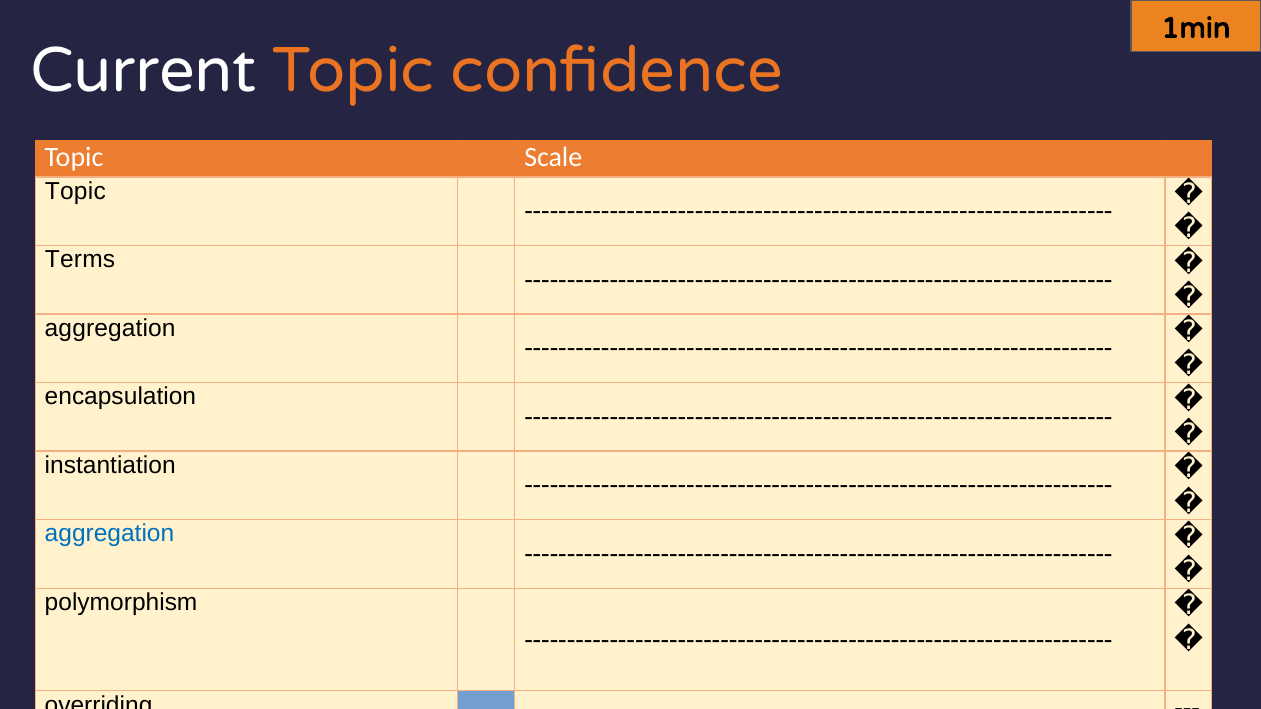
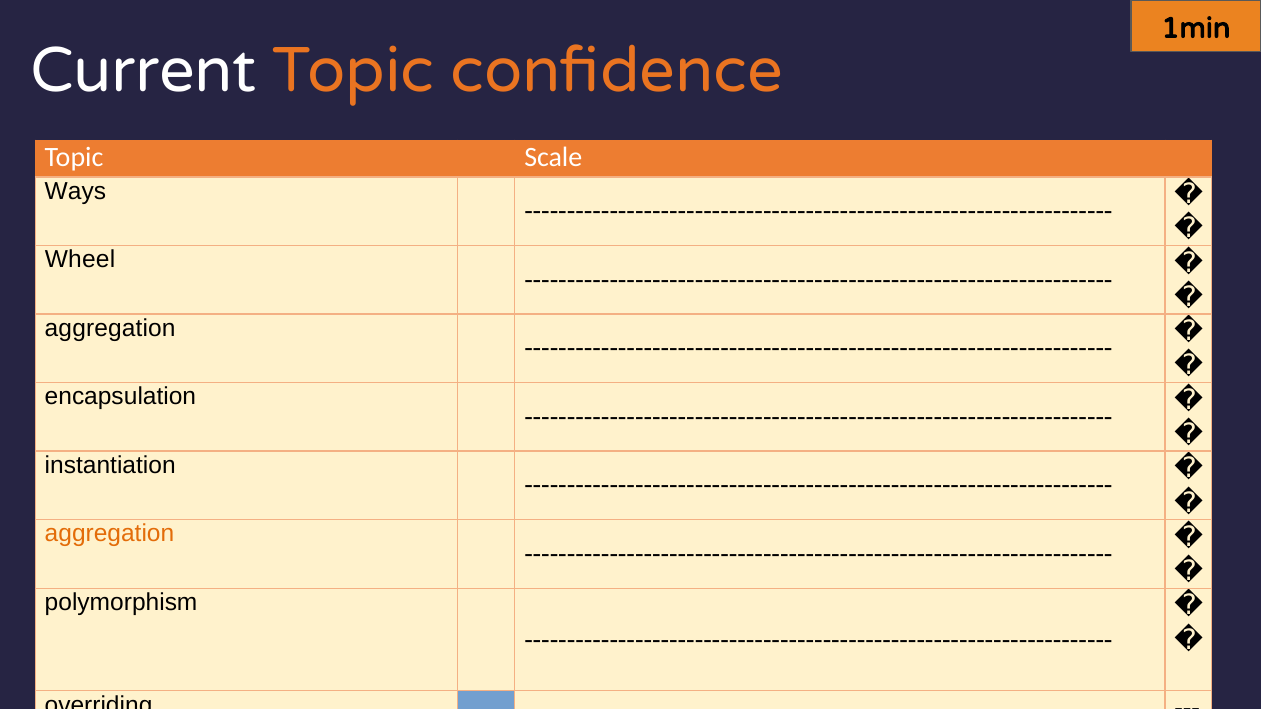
Topic: Topic -> Ways (75, 191)
Terms: Terms -> Wheel (80, 260)
aggregation colour: blue -> orange (109, 534)
